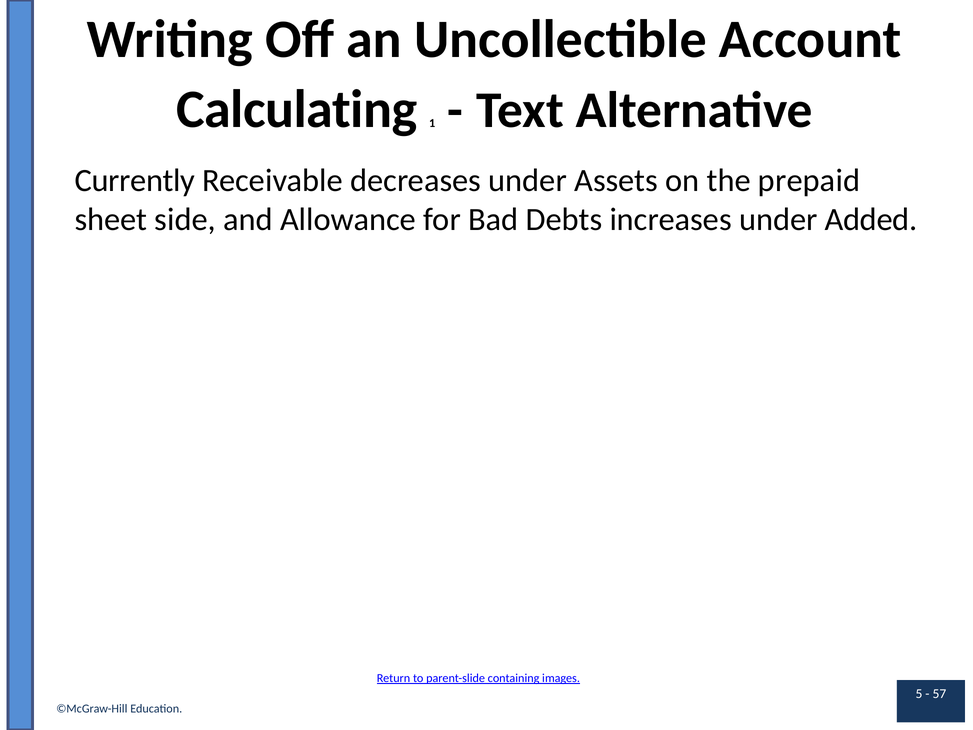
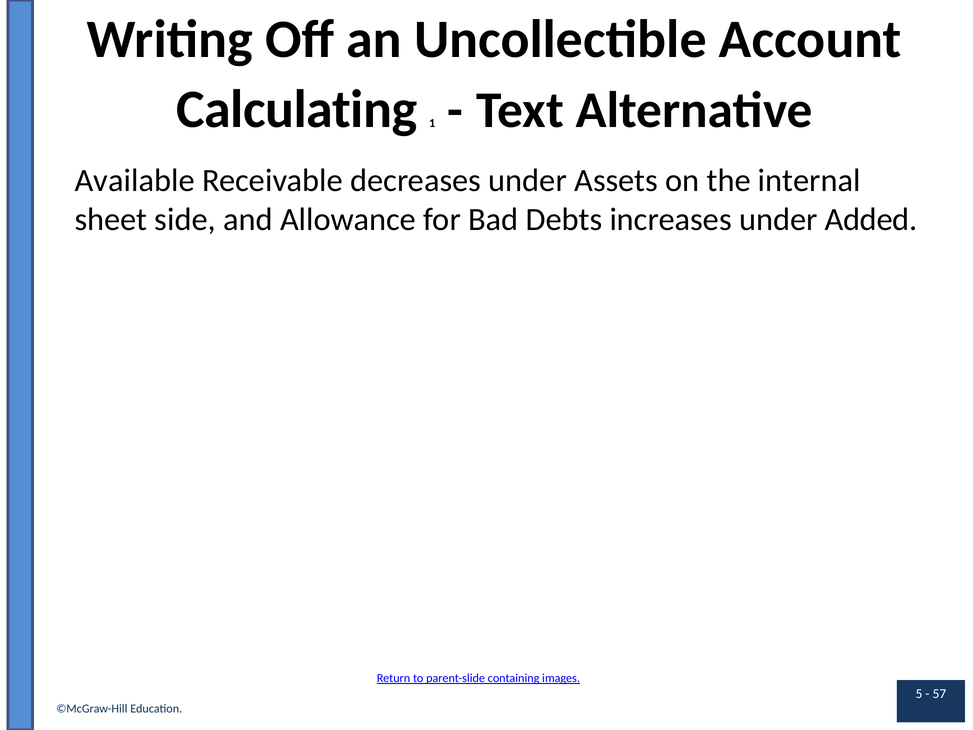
Currently: Currently -> Available (135, 181)
prepaid: prepaid -> internal (809, 181)
